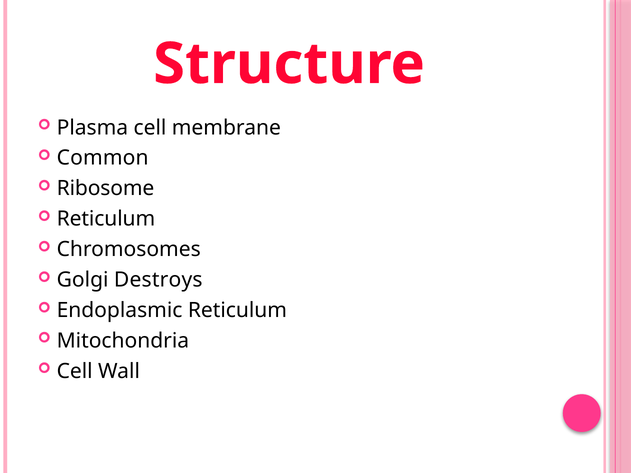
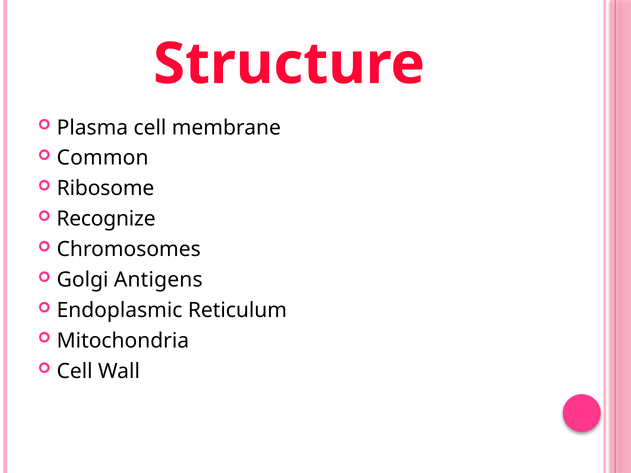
Reticulum: Reticulum -> Recognize (106, 219)
Destroys: Destroys -> Antigens (158, 280)
